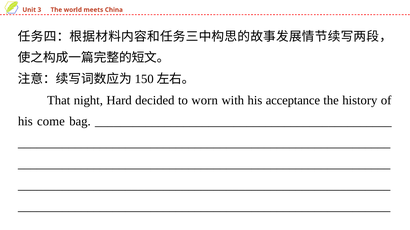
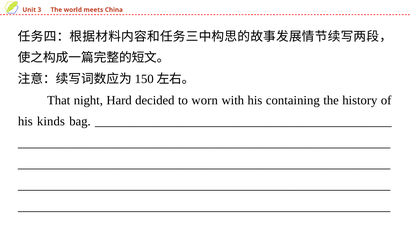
acceptance: acceptance -> containing (293, 100)
come: come -> kinds (51, 122)
